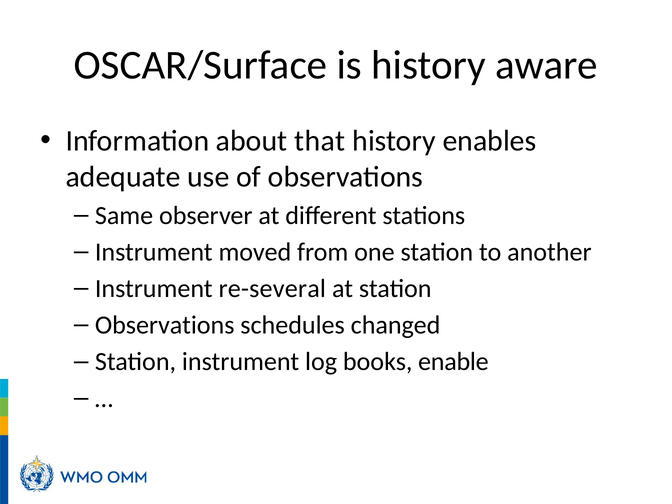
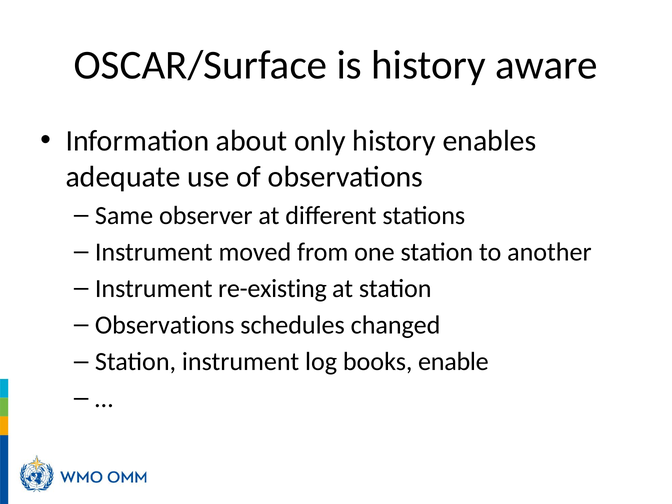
that: that -> only (320, 141)
re-several: re-several -> re-existing (272, 289)
